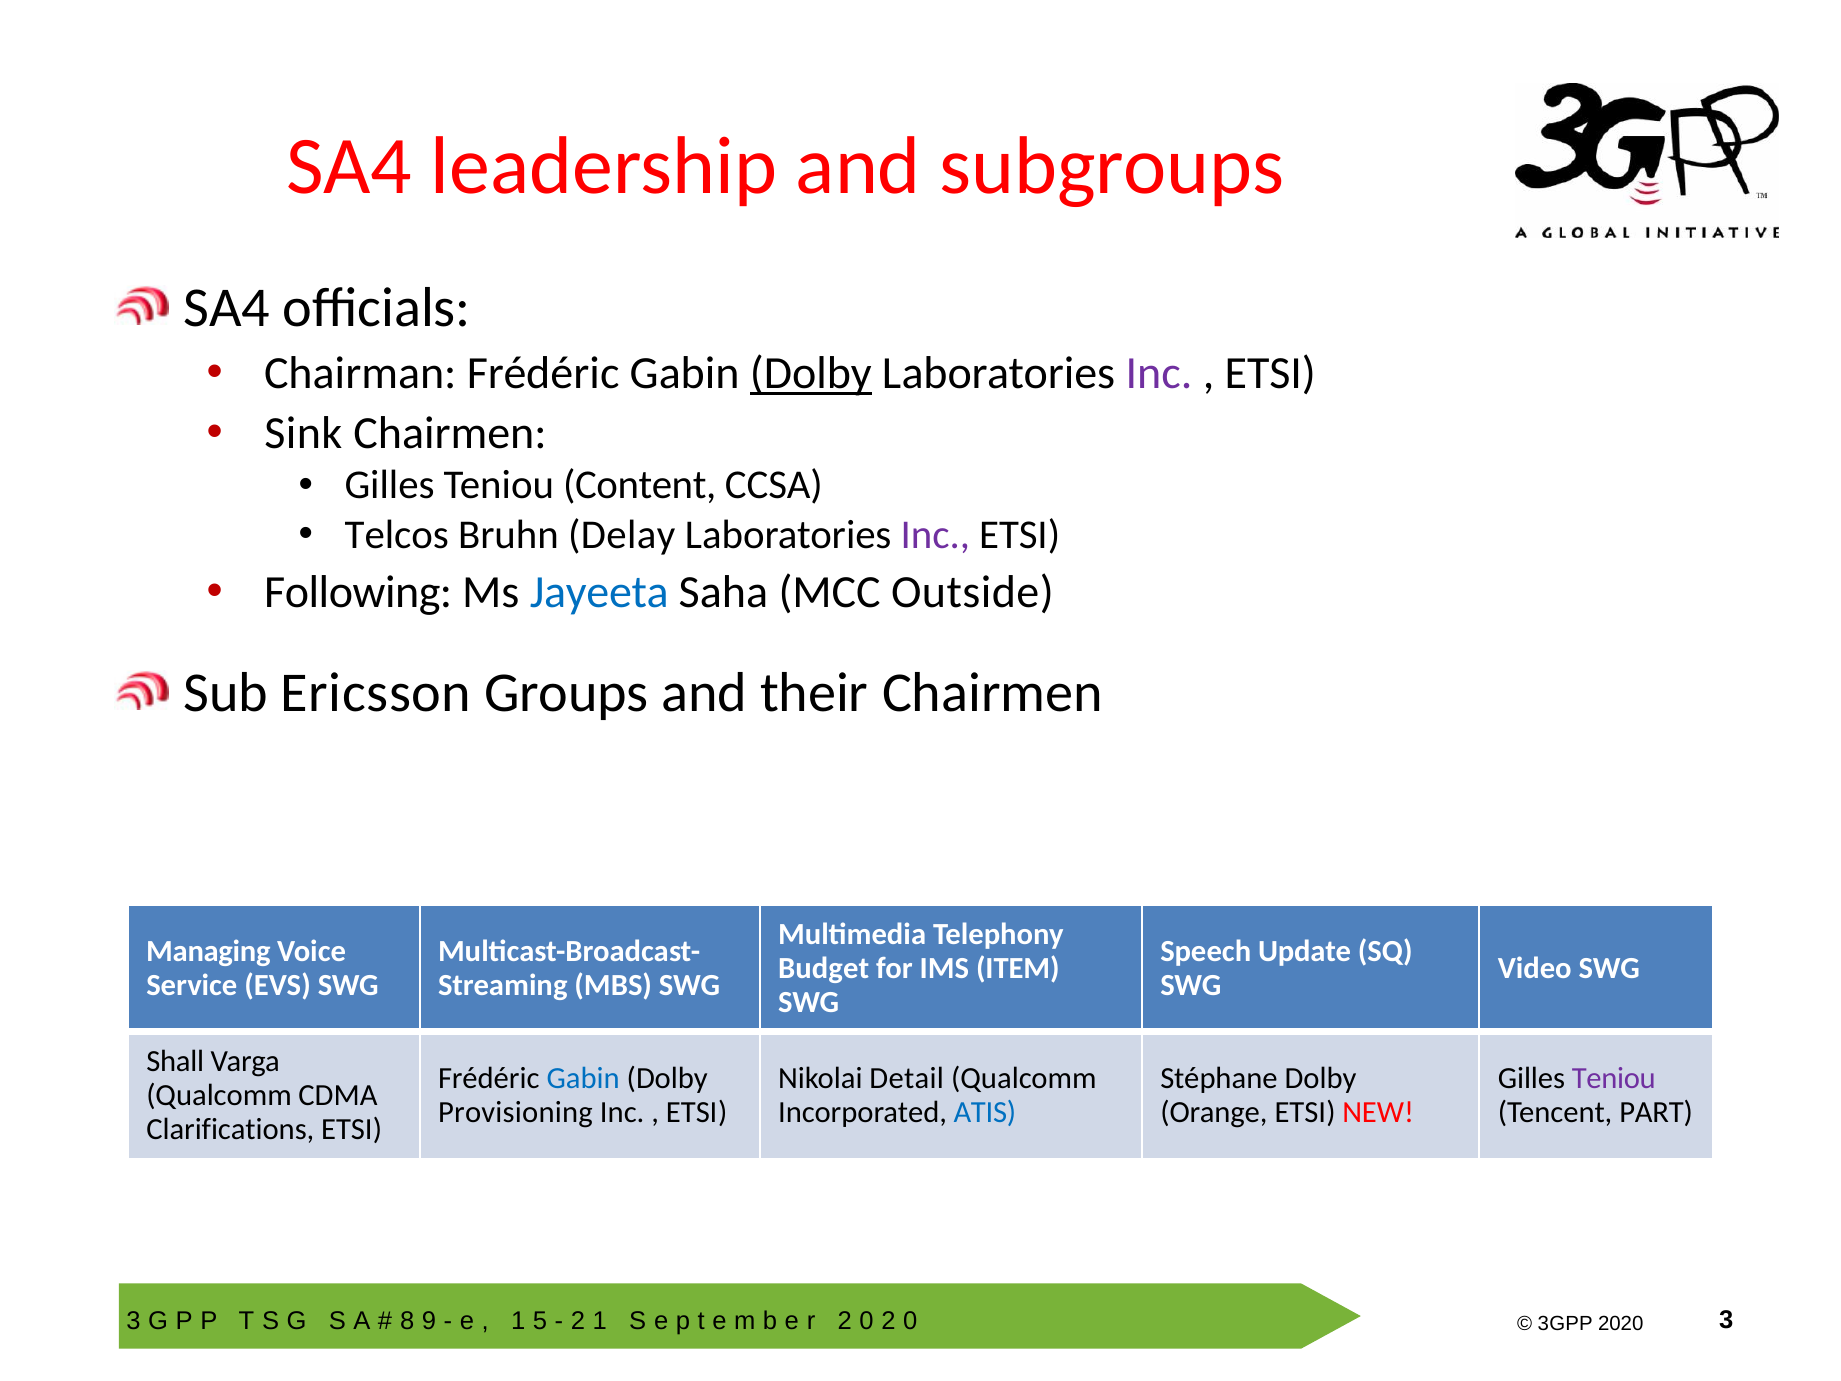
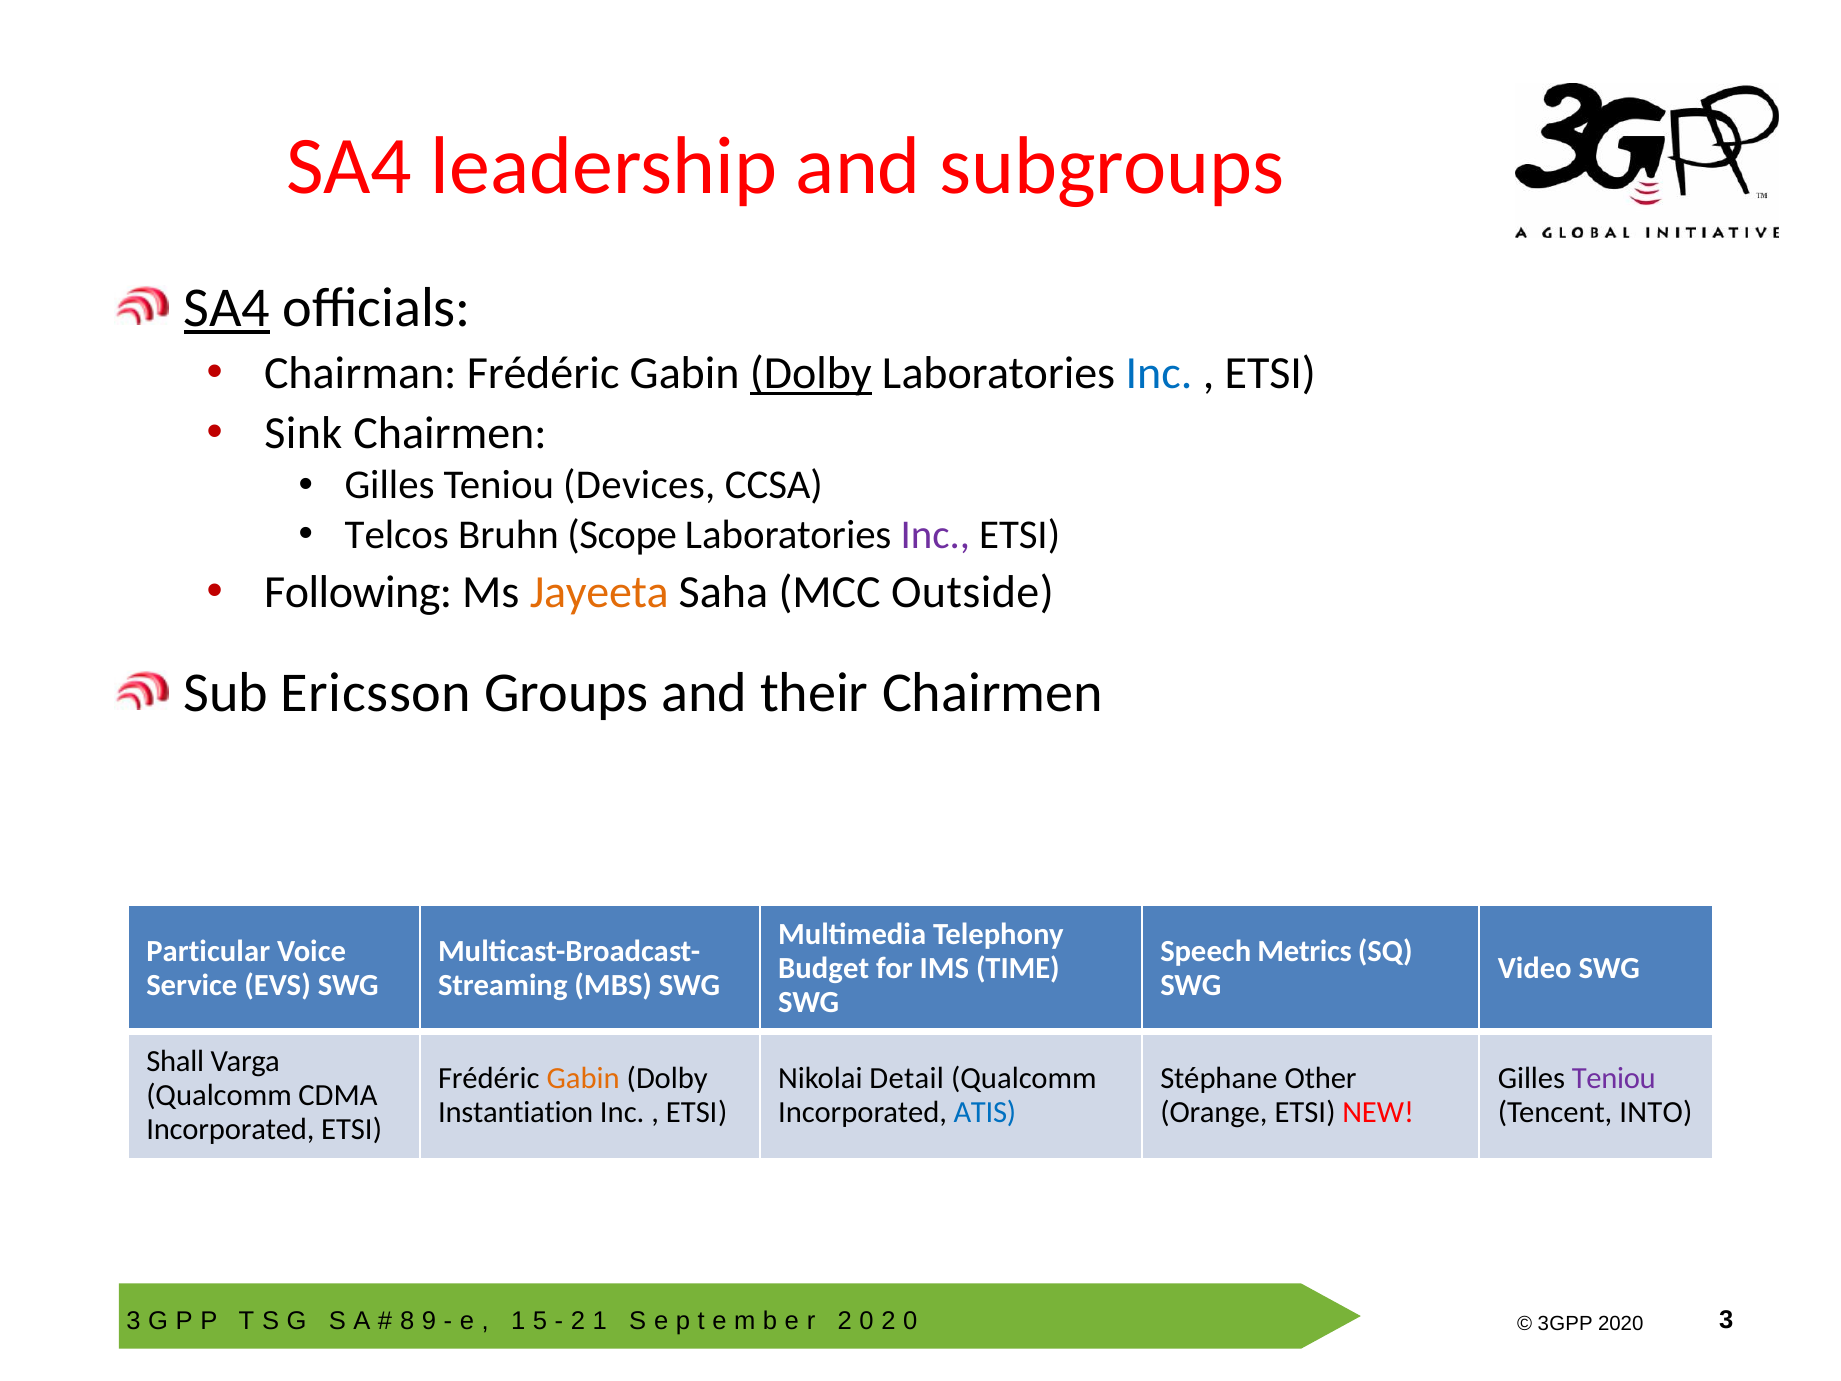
SA4 underline: none -> present (227, 308)
Inc colour: purple -> blue (1159, 373)
Content: Content -> Devices (639, 485)
Delay: Delay -> Scope (622, 535)
Jayeeta colour: blue -> orange (599, 592)
Managing: Managing -> Particular (208, 951)
Update: Update -> Metrics (1305, 951)
ITEM: ITEM -> TIME (1018, 968)
Gabin colour: blue -> orange (583, 1078)
Stéphane Dolby: Dolby -> Other (1321, 1078)
Provisioning: Provisioning -> Instantiation (516, 1112)
PART: PART -> INTO (1656, 1112)
Clarifications: Clarifications -> Incorporated (230, 1129)
